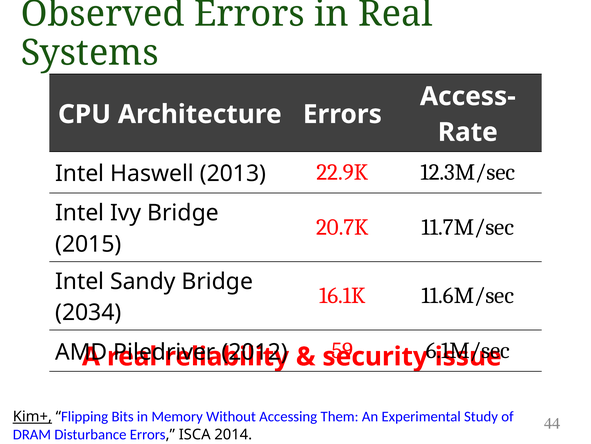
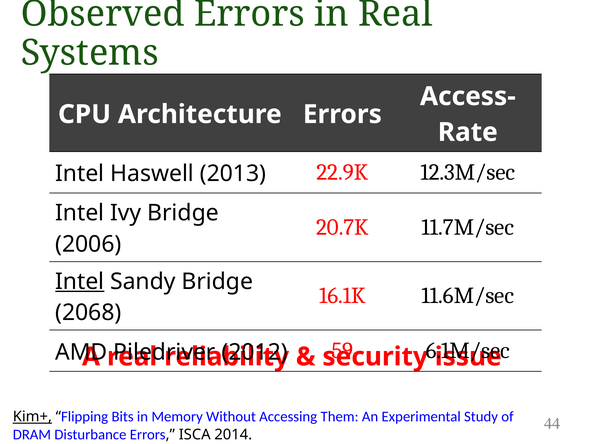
2015: 2015 -> 2006 (88, 244)
Intel underline: none -> present (80, 281)
2034: 2034 -> 2068 (88, 312)
